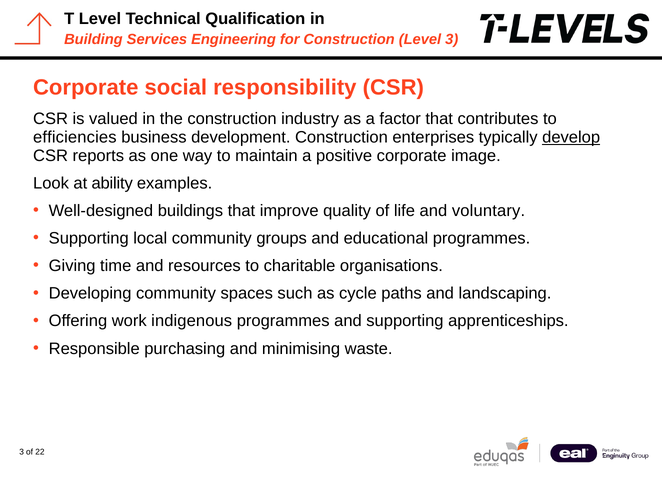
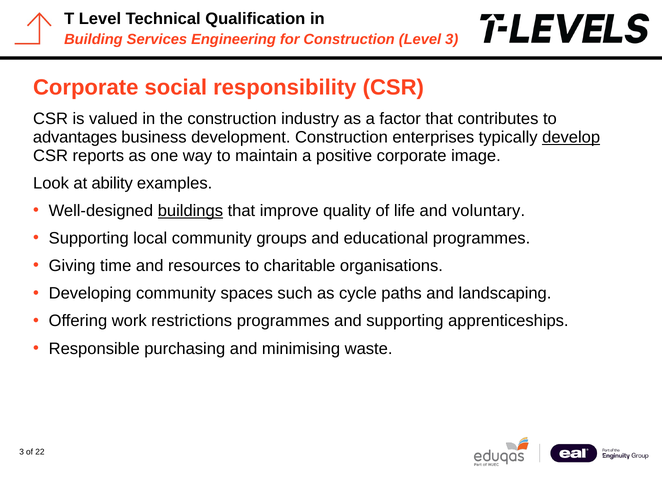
efficiencies: efficiencies -> advantages (75, 137)
buildings underline: none -> present (190, 211)
indigenous: indigenous -> restrictions (192, 321)
